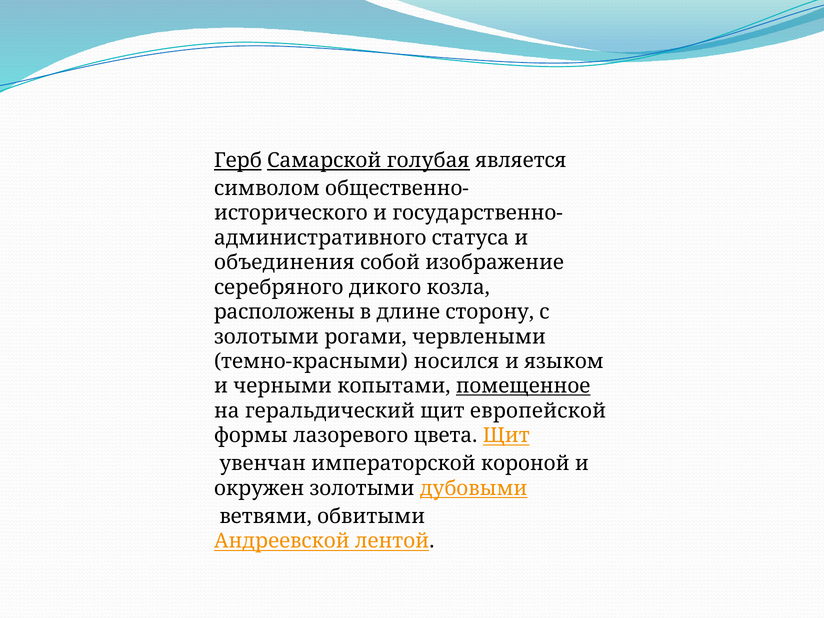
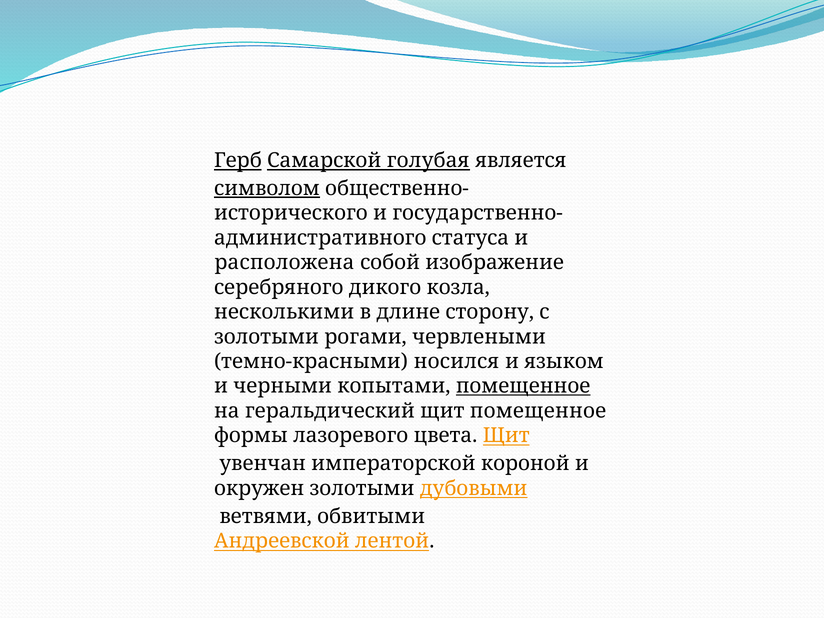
символом underline: none -> present (267, 188)
объединения: объединения -> расположена (284, 263)
расположены: расположены -> несколькими (284, 312)
щит европейской: европейской -> помещенное (538, 411)
